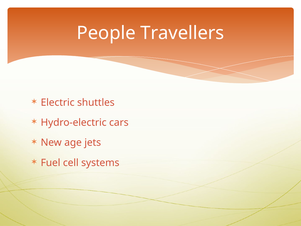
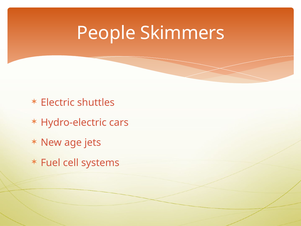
Travellers: Travellers -> Skimmers (182, 33)
